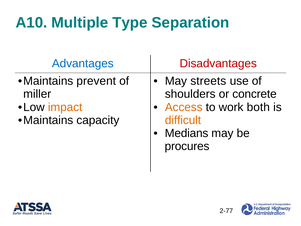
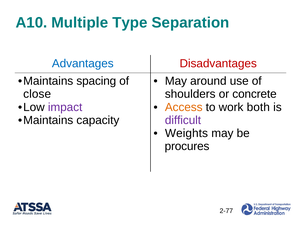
prevent: prevent -> spacing (96, 81)
streets: streets -> around (208, 81)
miller: miller -> close (37, 94)
impact colour: orange -> purple (65, 107)
difficult colour: orange -> purple (183, 120)
Medians: Medians -> Weights (186, 133)
